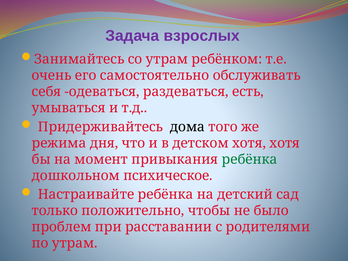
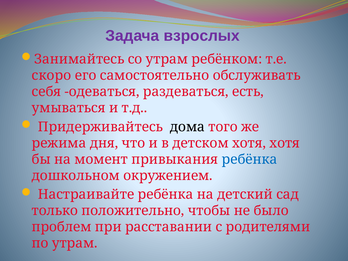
очень: очень -> скоро (51, 75)
ребёнка colour: green -> blue (250, 159)
психическое: психическое -> окружением (168, 176)
